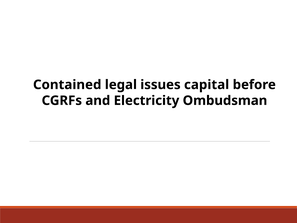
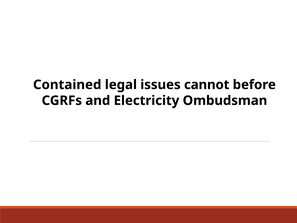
capital: capital -> cannot (207, 85)
